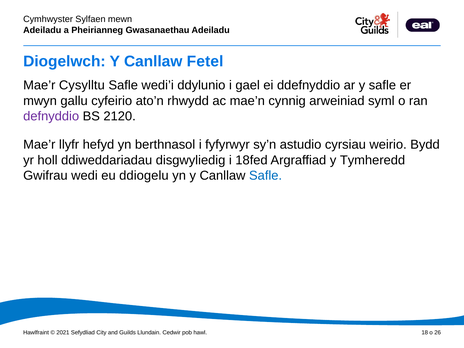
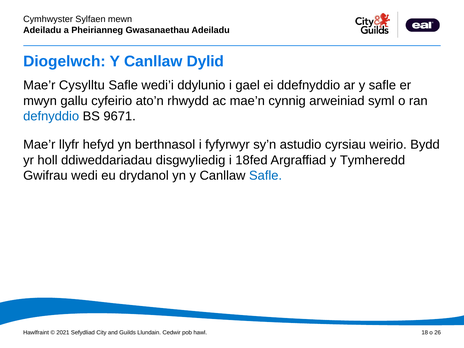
Fetel: Fetel -> Dylid (205, 62)
defnyddio colour: purple -> blue (51, 116)
2120: 2120 -> 9671 (120, 116)
ddiogelu: ddiogelu -> drydanol (144, 176)
